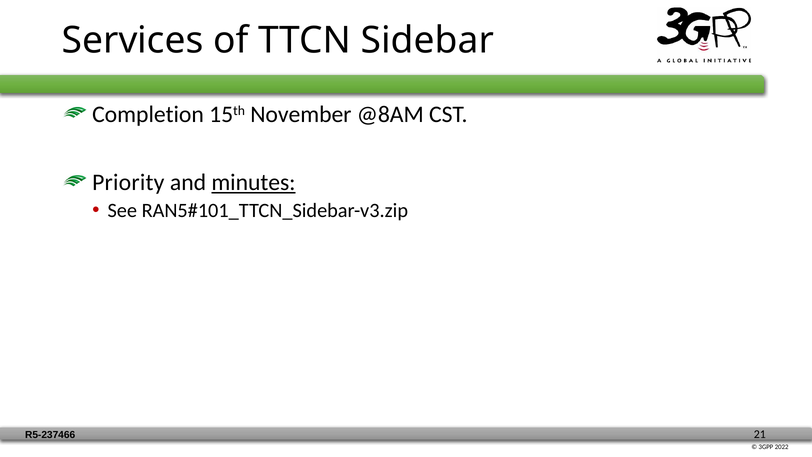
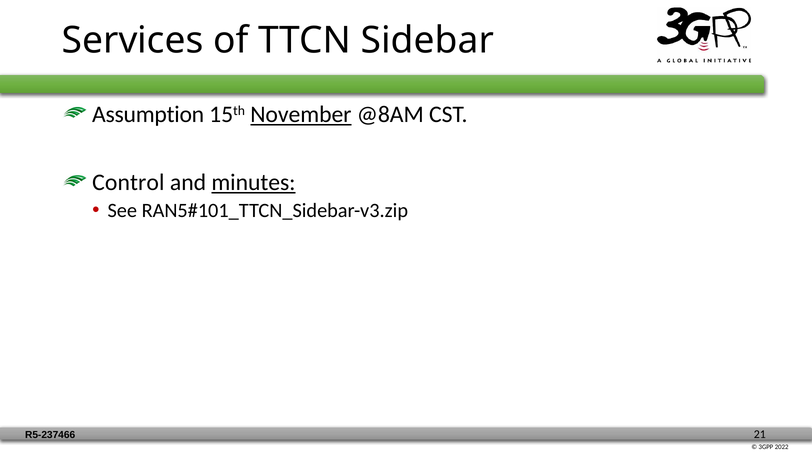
Completion: Completion -> Assumption (148, 114)
November underline: none -> present (301, 114)
Priority: Priority -> Control (128, 182)
